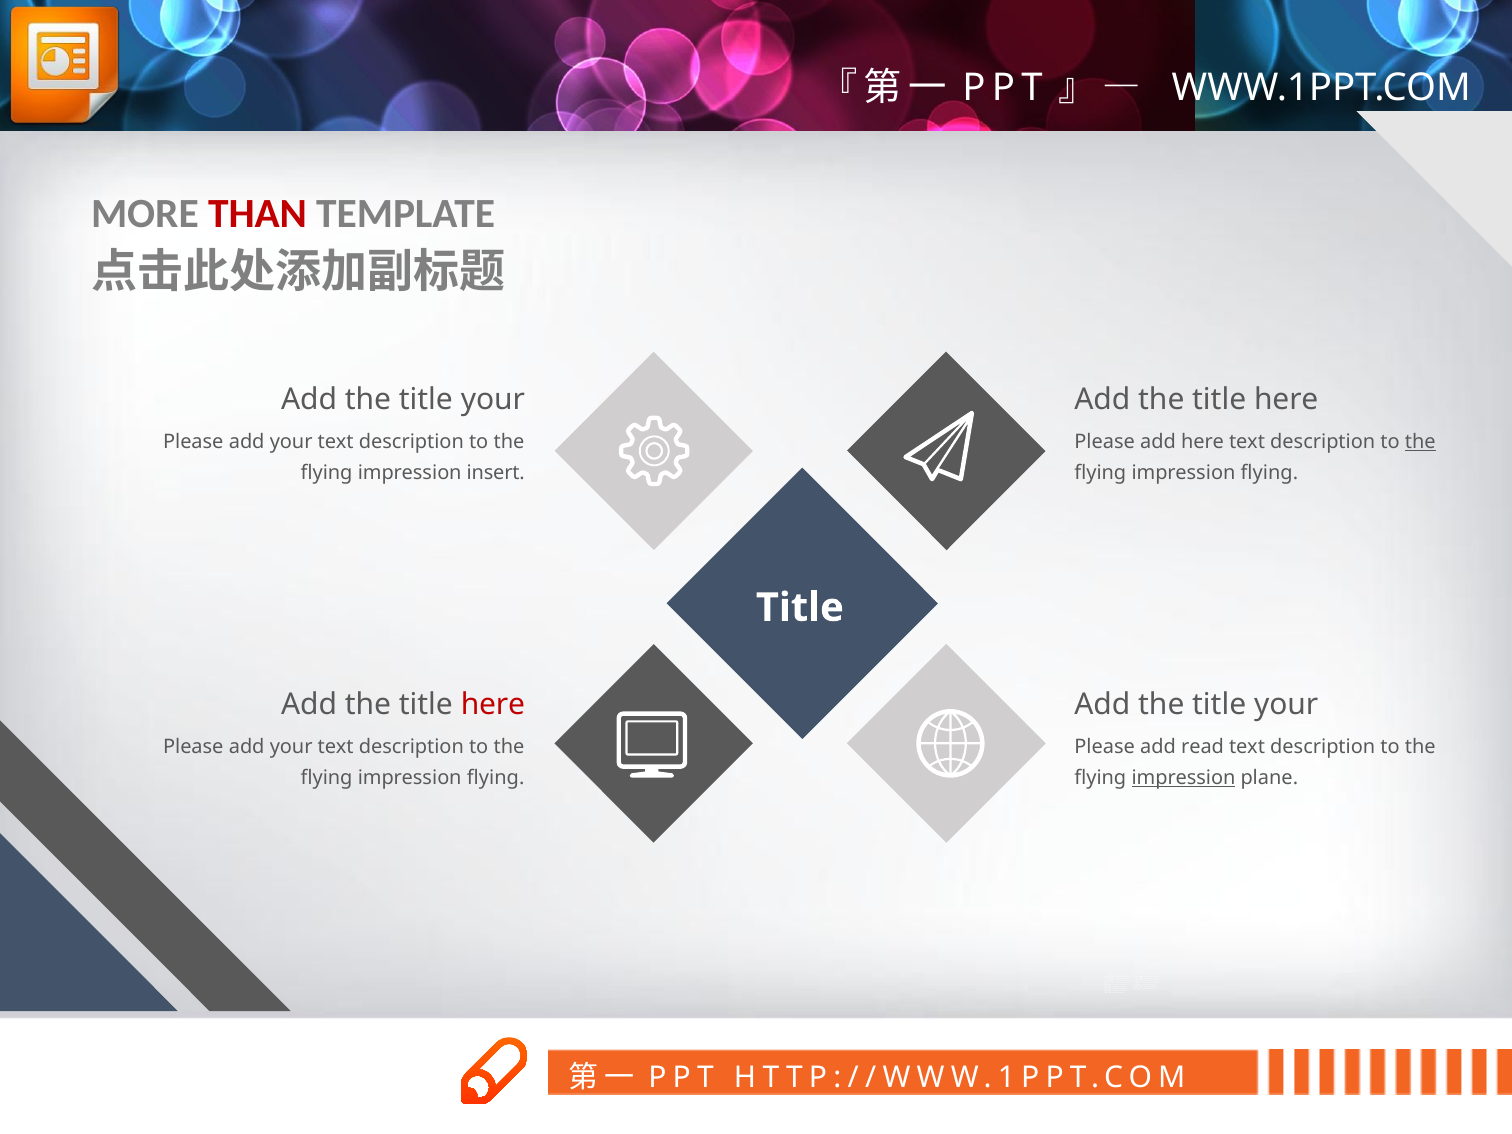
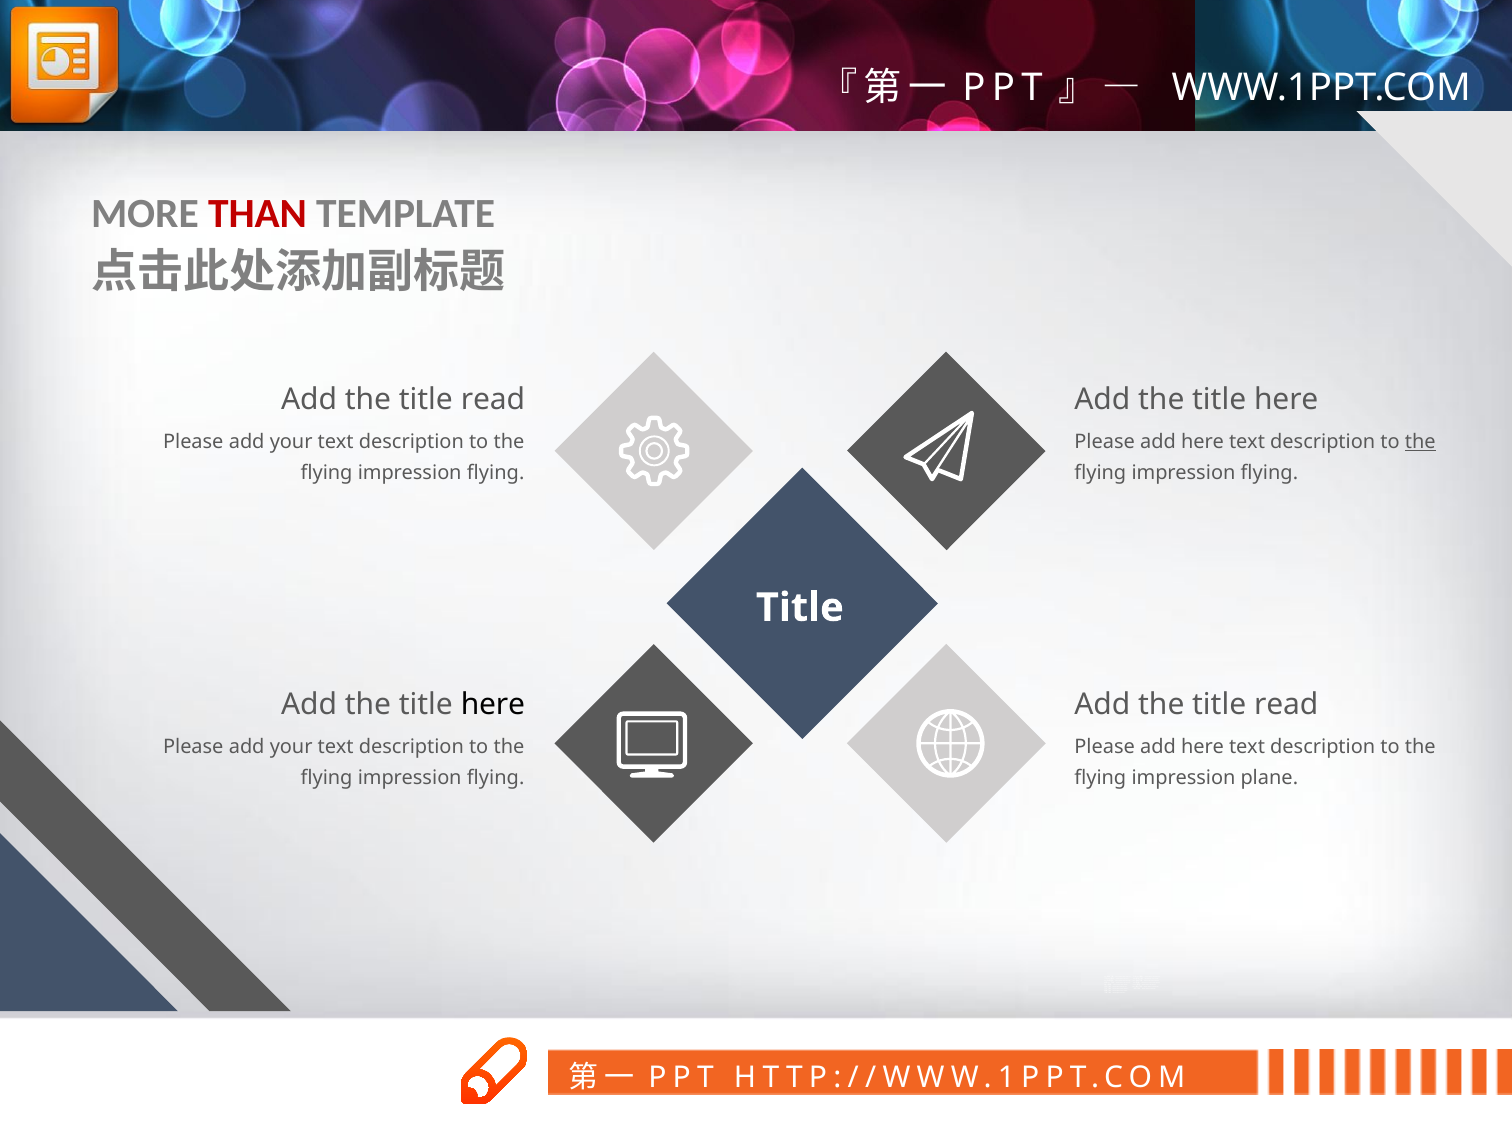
your: your -> read (493, 400)
insert: insert -> flying (496, 473)
here colour: red -> black (493, 705)
your: your -> read (1286, 705)
read: read -> here (1203, 747)
impression underline: present -> none (1183, 778)
